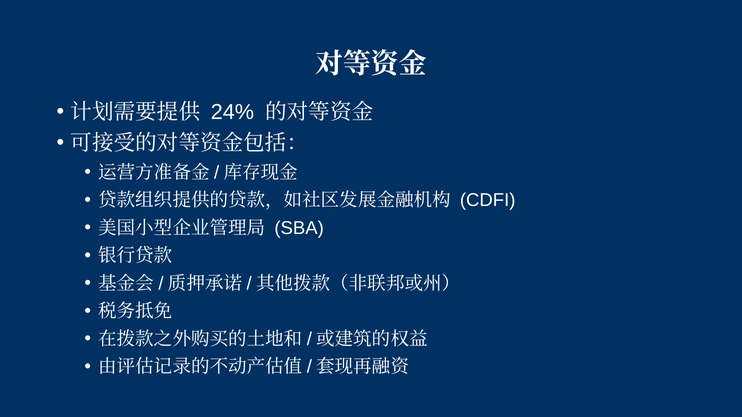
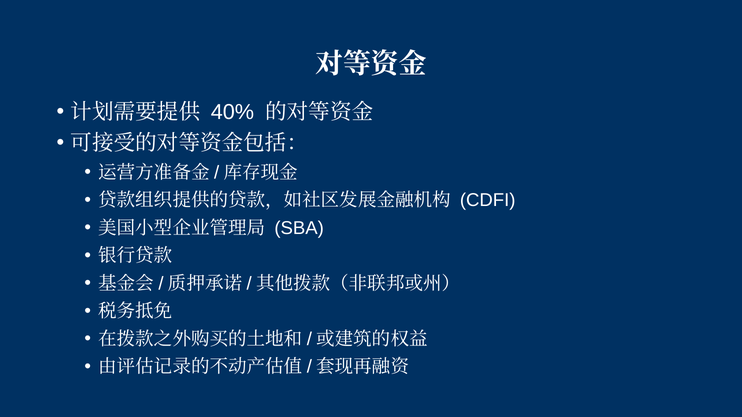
24%: 24% -> 40% (232, 112)
